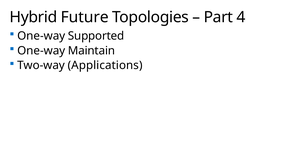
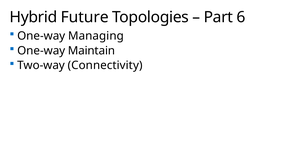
4: 4 -> 6 (241, 17)
Supported: Supported -> Managing (96, 36)
Applications: Applications -> Connectivity (105, 65)
